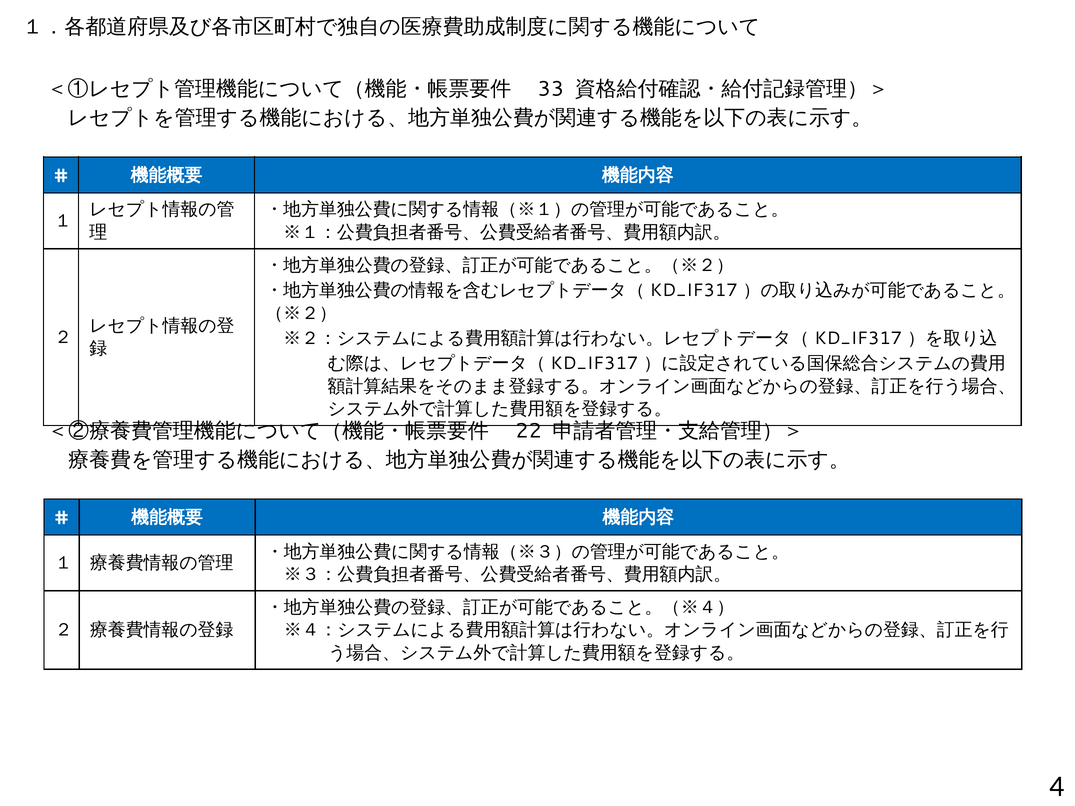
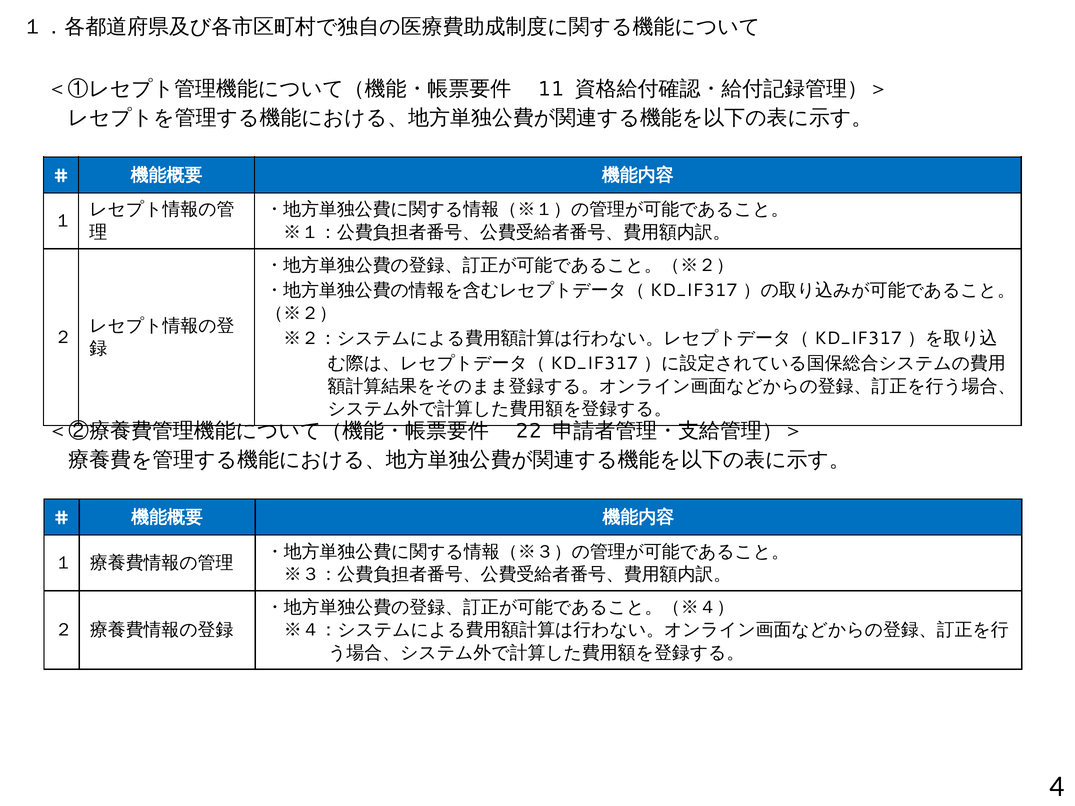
33: 33 -> 11 (551, 89)
